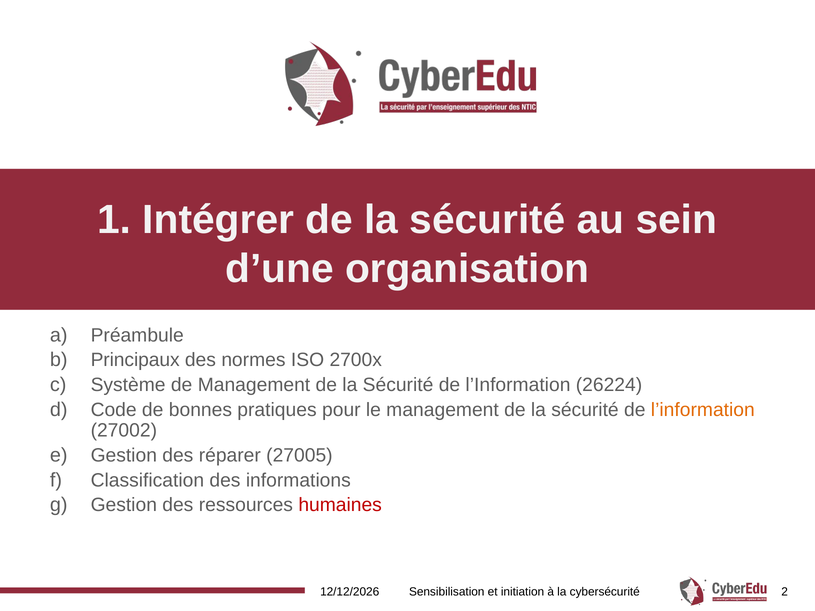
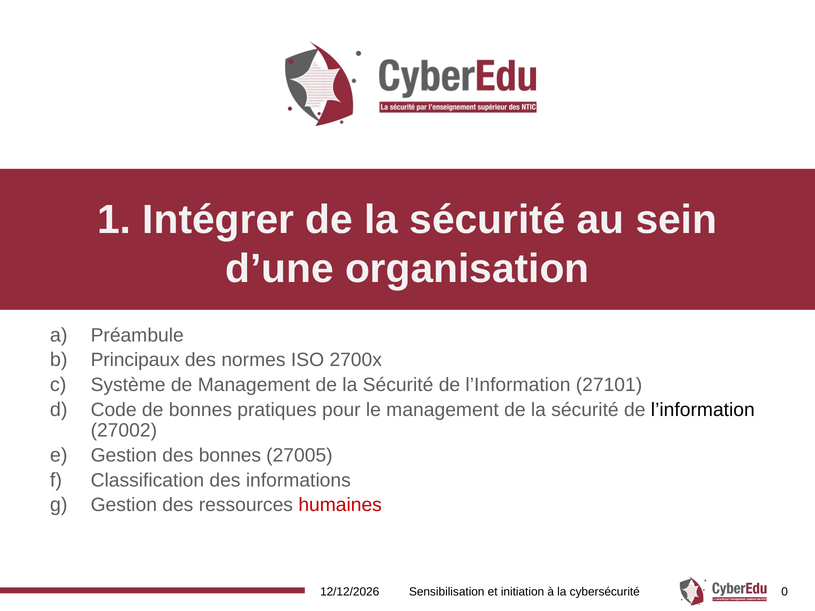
26224: 26224 -> 27101 (609, 385)
l’information colour: orange -> black (703, 410)
des réparer: réparer -> bonnes (230, 456)
2: 2 -> 0 (785, 592)
